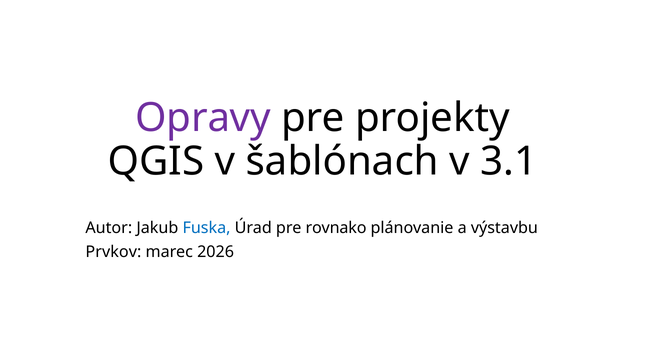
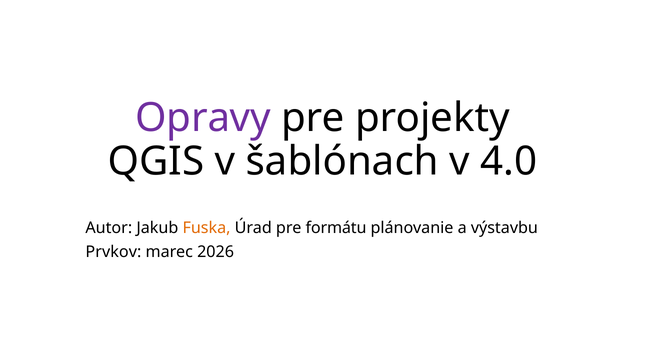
3.1: 3.1 -> 4.0 (509, 161)
Fuska colour: blue -> orange (207, 228)
rovnako: rovnako -> formátu (336, 228)
